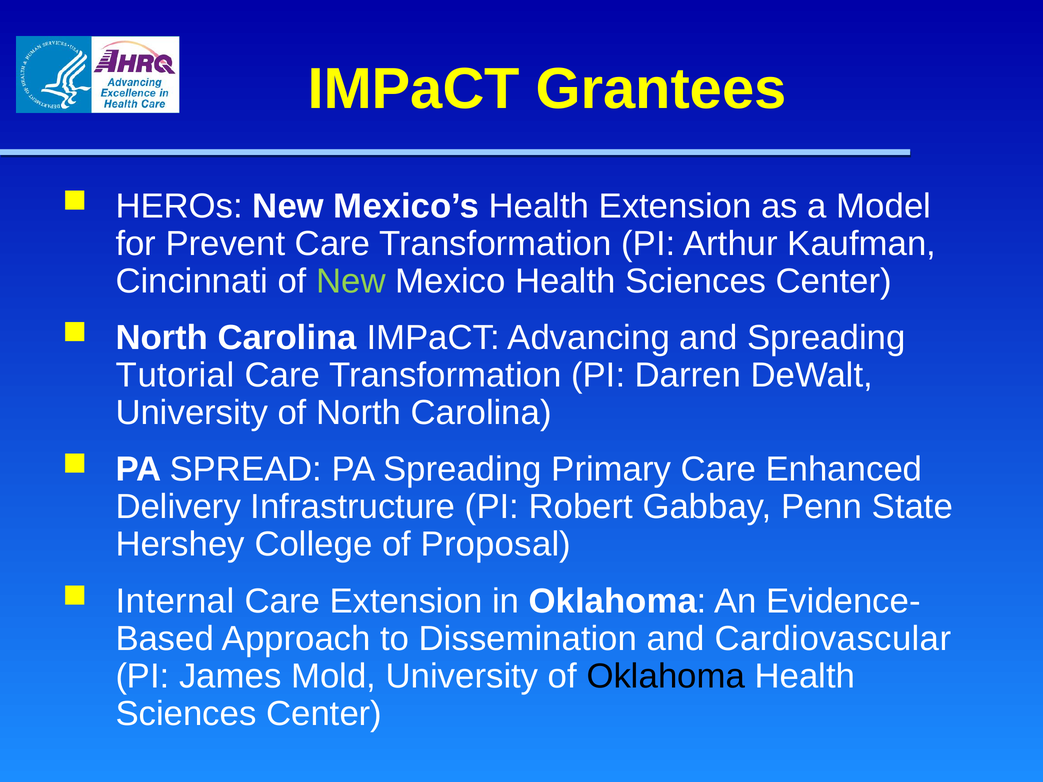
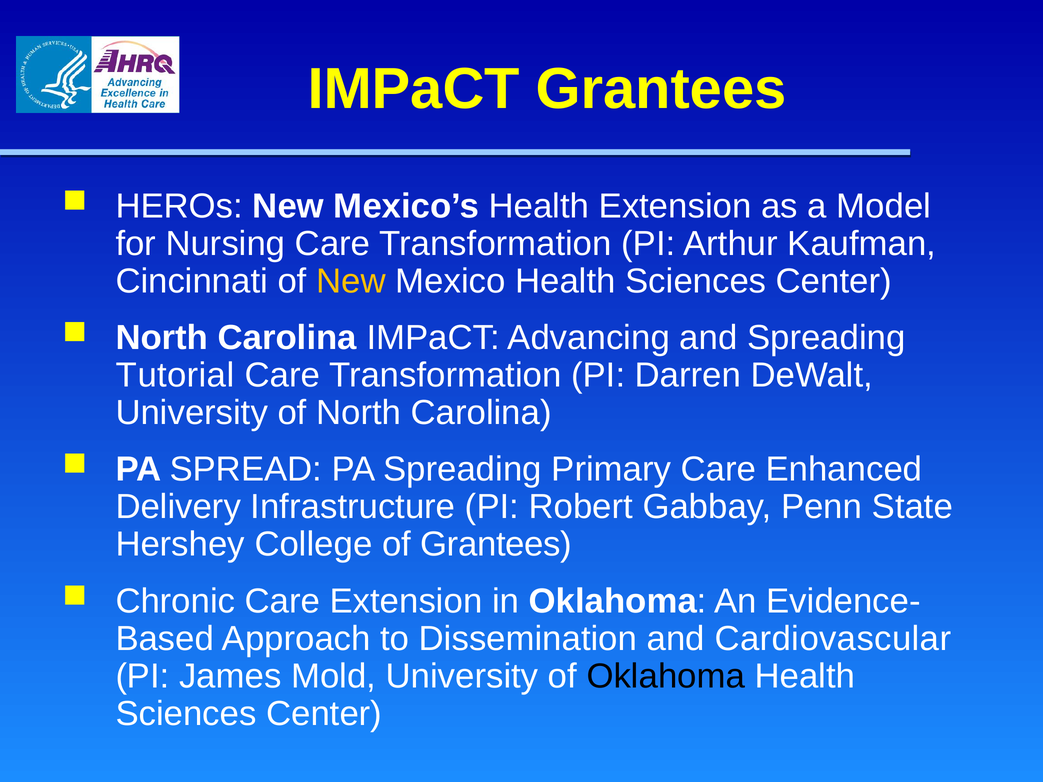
Prevent: Prevent -> Nursing (225, 244)
New colour: light green -> yellow (351, 281)
of Proposal: Proposal -> Grantees (496, 545)
Internal: Internal -> Chronic (175, 601)
